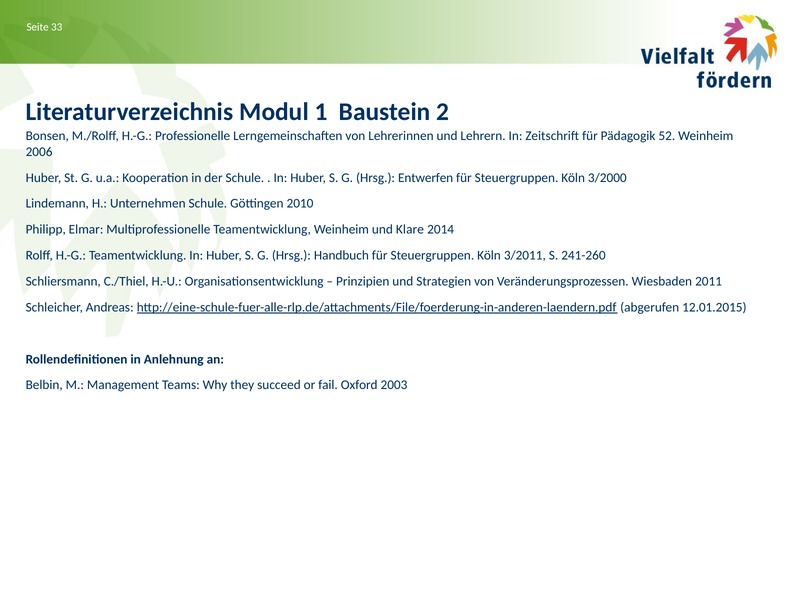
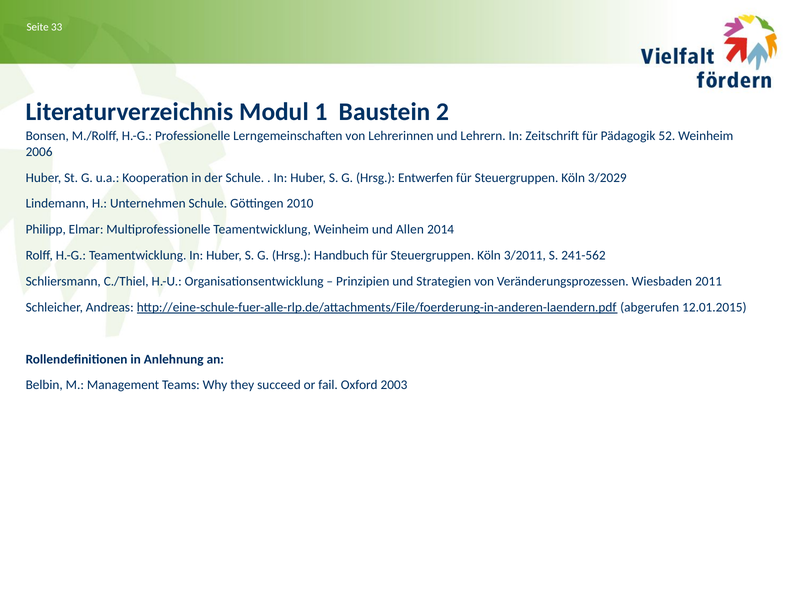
3/2000: 3/2000 -> 3/2029 (607, 178)
Klare: Klare -> Allen (410, 230)
241-260: 241-260 -> 241-562 (583, 256)
